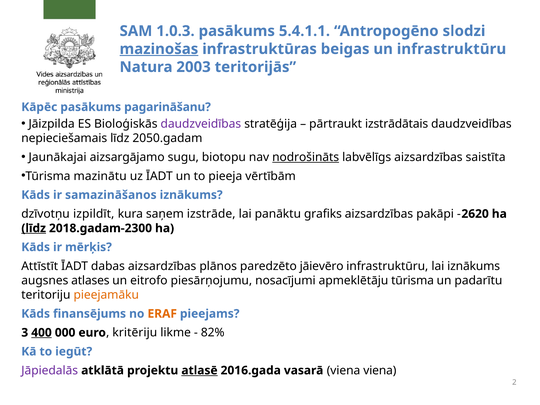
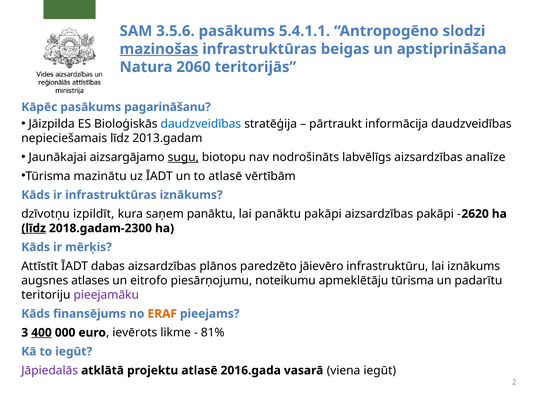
1.0.3: 1.0.3 -> 3.5.6 (175, 31)
un infrastruktūru: infrastruktūru -> apstiprināšana (452, 49)
2003: 2003 -> 2060 (194, 67)
daudzveidības colour: purple -> blue (201, 124)
izstrādātais: izstrādātais -> informācija (397, 124)
2050.gadam: 2050.gadam -> 2013.gadam (167, 138)
sugu underline: none -> present (183, 157)
nodrošināts underline: present -> none (306, 157)
saistīta: saistīta -> analīze (486, 157)
to pieeja: pieeja -> atlasē (225, 176)
ir samazināšanos: samazināšanos -> infrastruktūras (111, 195)
saņem izstrāde: izstrāde -> panāktu (211, 214)
panāktu grafiks: grafiks -> pakāpi (323, 214)
nosacījumi: nosacījumi -> noteikumu (285, 280)
pieejamāku colour: orange -> purple (106, 295)
kritēriju: kritēriju -> ievērots (135, 333)
82%: 82% -> 81% (213, 333)
atlasē underline: present -> none (199, 370)
viena viena: viena -> iegūt (380, 370)
